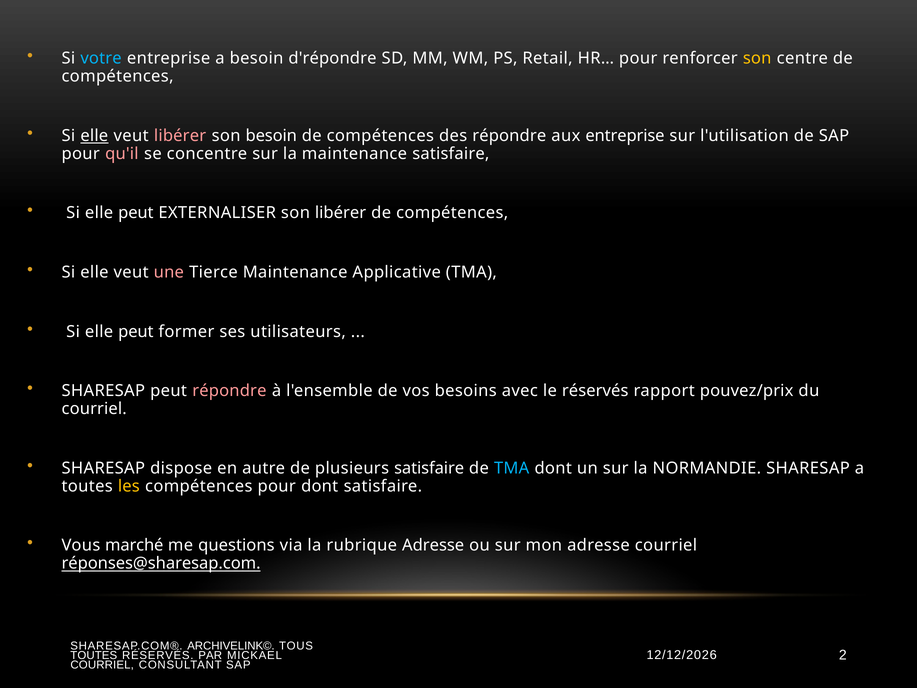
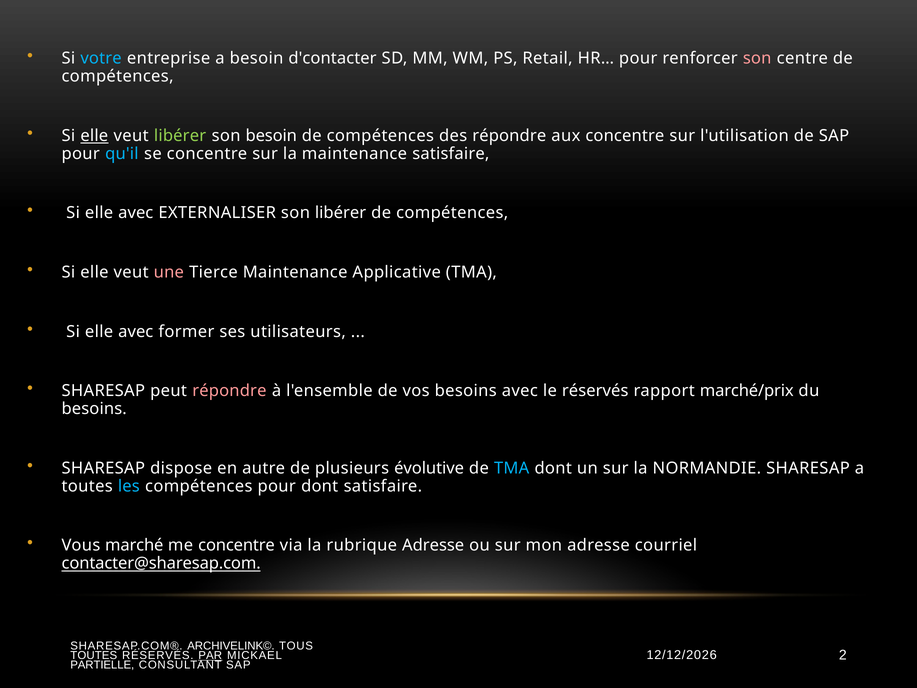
d'répondre: d'répondre -> d'contacter (333, 58)
son colour: yellow -> pink (757, 58)
libérer colour: pink -> light green (180, 136)
aux entreprise: entreprise -> concentre (625, 136)
qu'il colour: pink -> light blue (122, 154)
peut: peut -> avec (136, 213)
peut: peut -> avec (136, 332)
pouvez/prix: pouvez/prix -> marché/prix (747, 391)
courriel: courriel -> besoins (94, 409)
plusieurs satisfaire: satisfaire -> évolutive (429, 468)
les colour: yellow -> light blue (129, 486)
me questions: questions -> concentre (237, 545)
réponses@sharesap.com: réponses@sharesap.com -> contacter@sharesap.com (161, 563)
PAR underline: none -> present (210, 655)
COURRIEL: COURRIEL -> PARTIELLE (102, 665)
